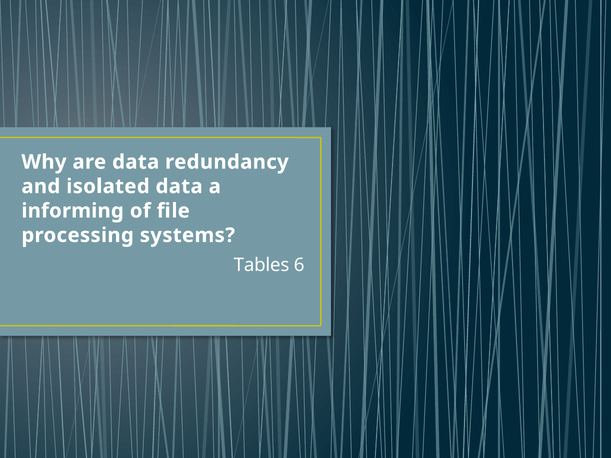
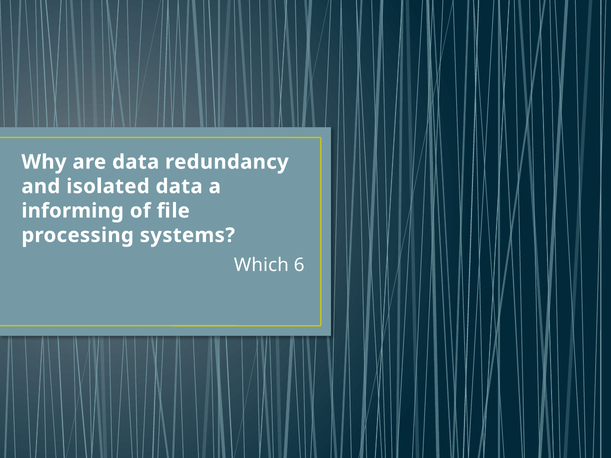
Tables: Tables -> Which (261, 265)
